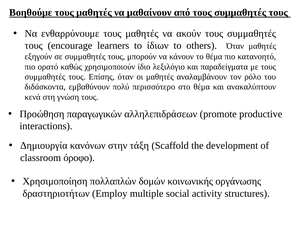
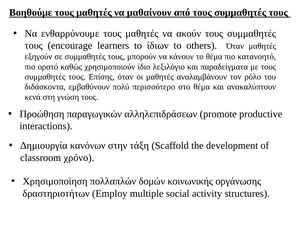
όροφο: όροφο -> χρόνο (79, 157)
